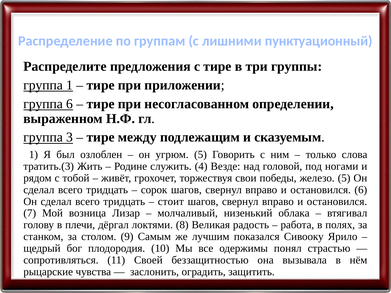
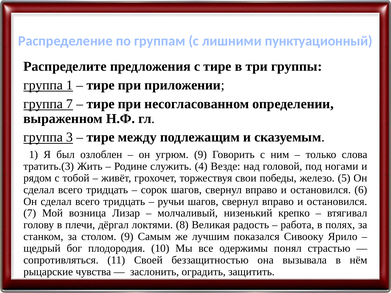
группа 6: 6 -> 7 (70, 104)
угрюм 5: 5 -> 9 (200, 155)
стоит: стоит -> ручьи (171, 202)
облака: облака -> крепко (294, 213)
